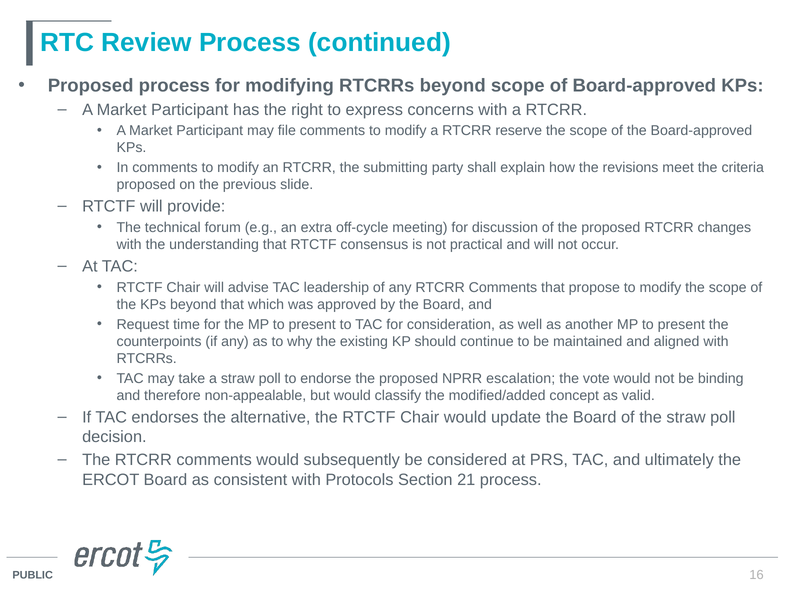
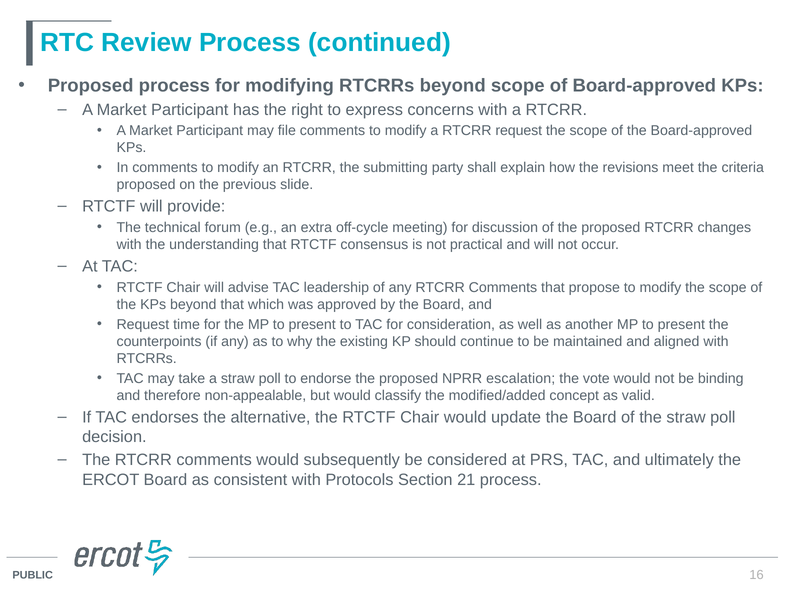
RTCRR reserve: reserve -> request (519, 131)
